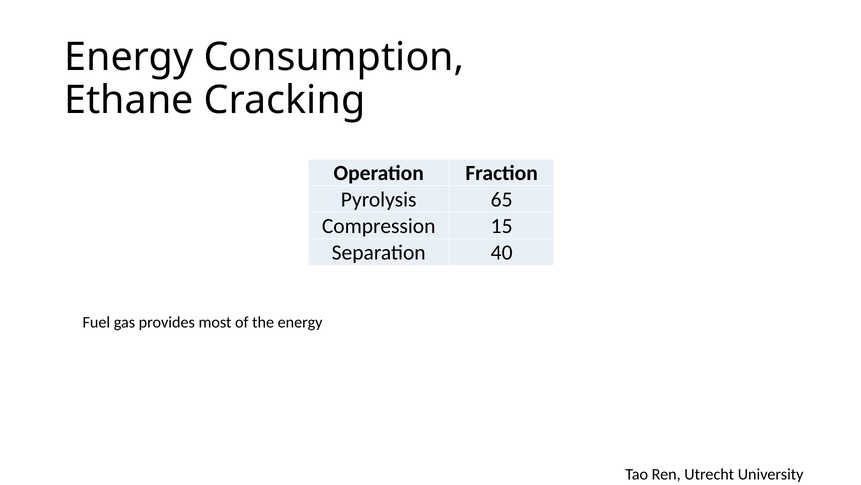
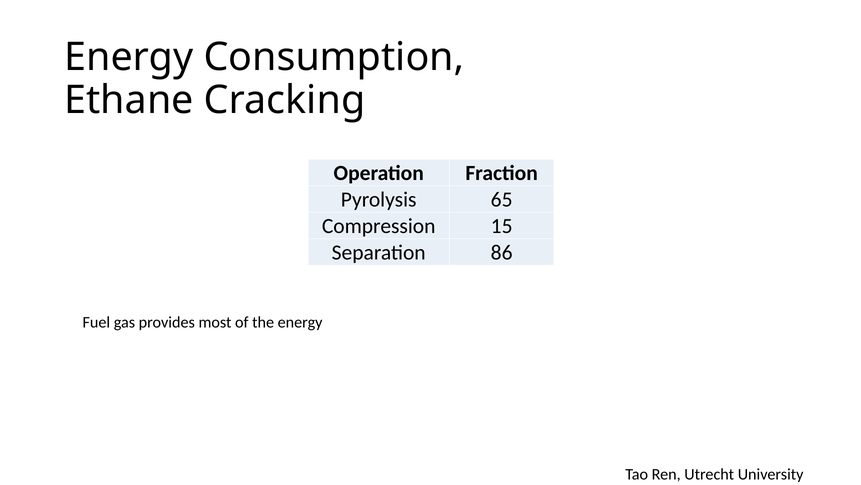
40: 40 -> 86 (502, 252)
